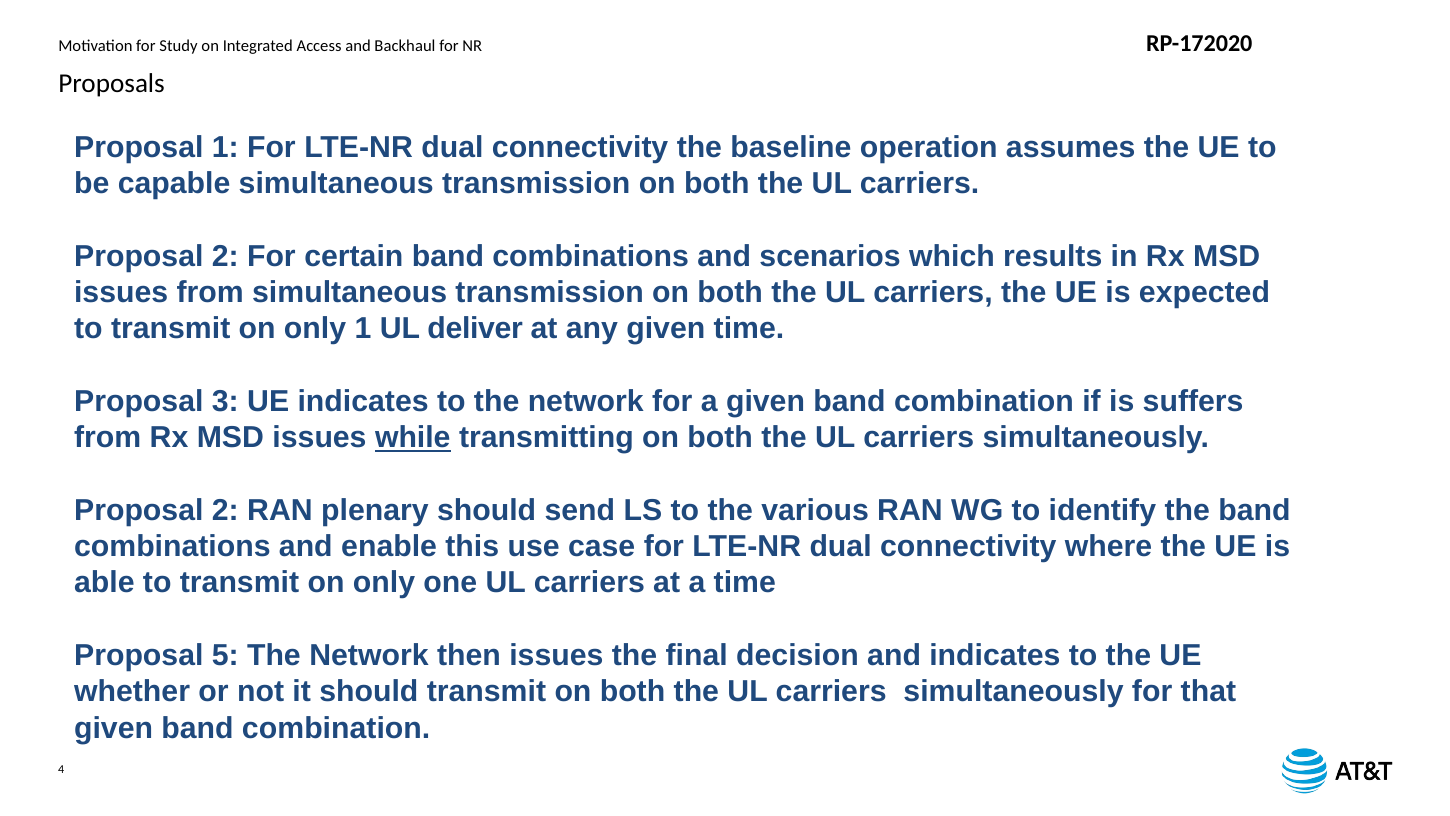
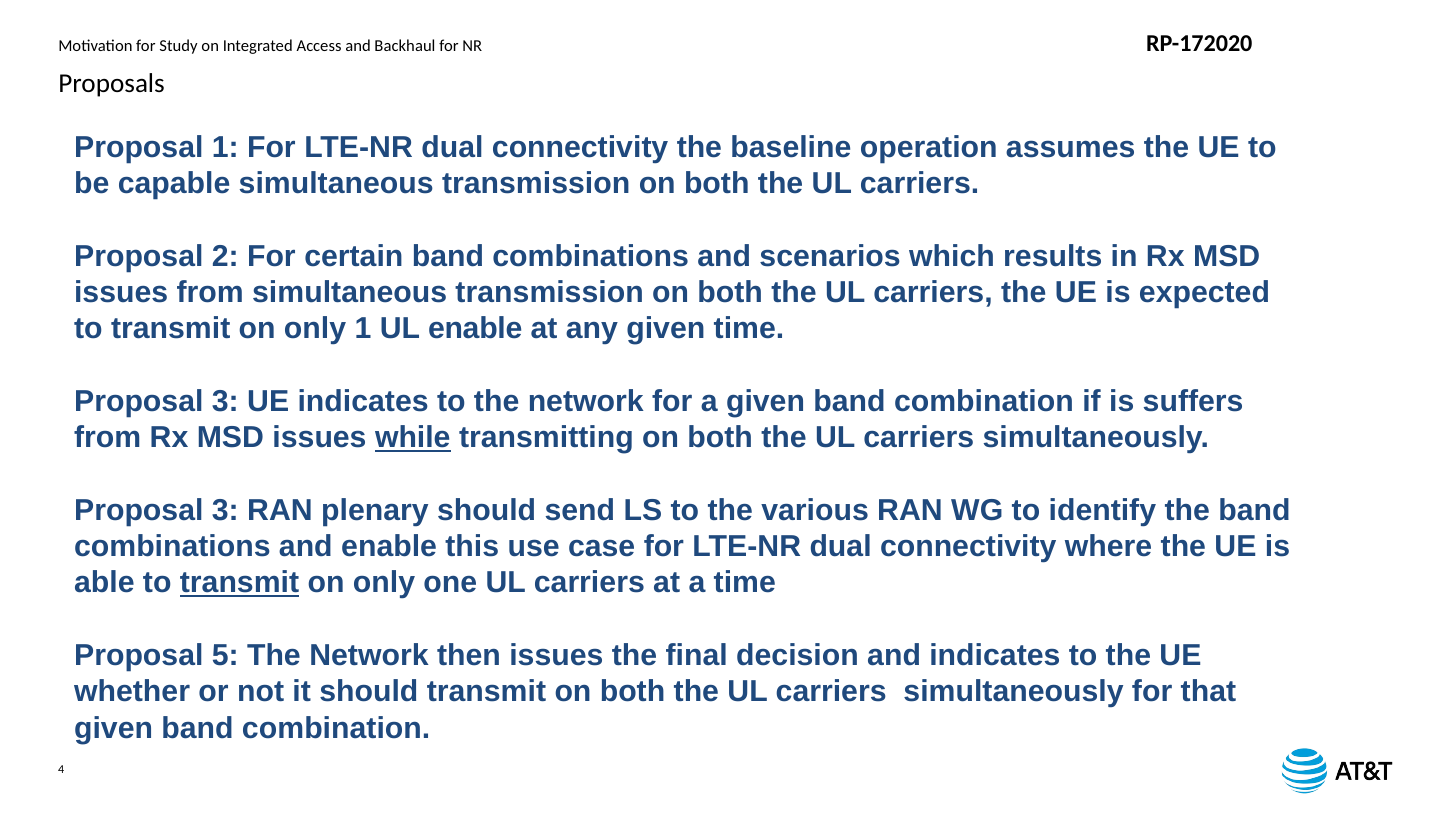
UL deliver: deliver -> enable (475, 329)
2: 2 -> 3 (225, 510)
transmit underline: none -> present (240, 583)
